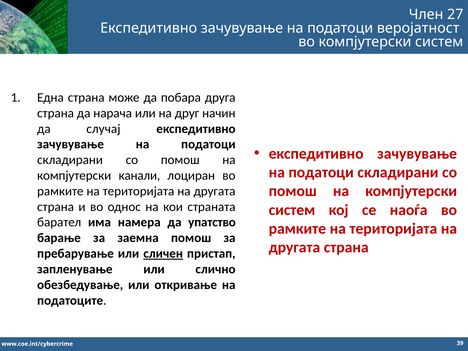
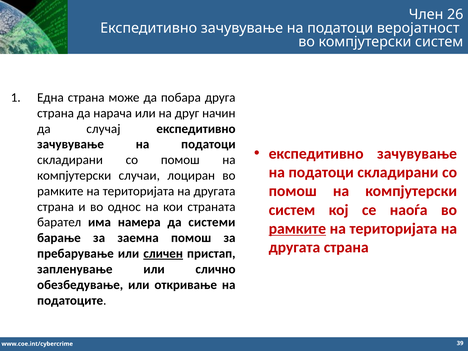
27: 27 -> 26 (455, 14)
канали: канали -> случаи (139, 176)
упатство: упатство -> системи (212, 222)
рамките underline: none -> present (297, 229)
